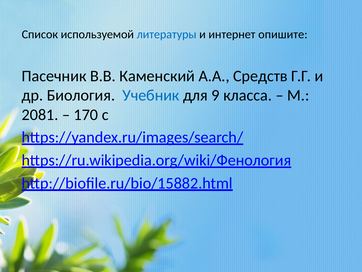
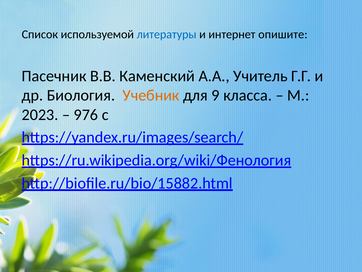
Средств: Средств -> Учитель (260, 76)
Учебник colour: blue -> orange (151, 95)
2081: 2081 -> 2023 (40, 115)
170: 170 -> 976 (86, 115)
